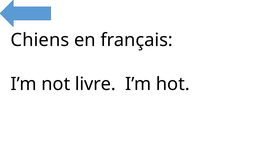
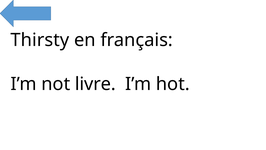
Chiens: Chiens -> Thirsty (40, 40)
